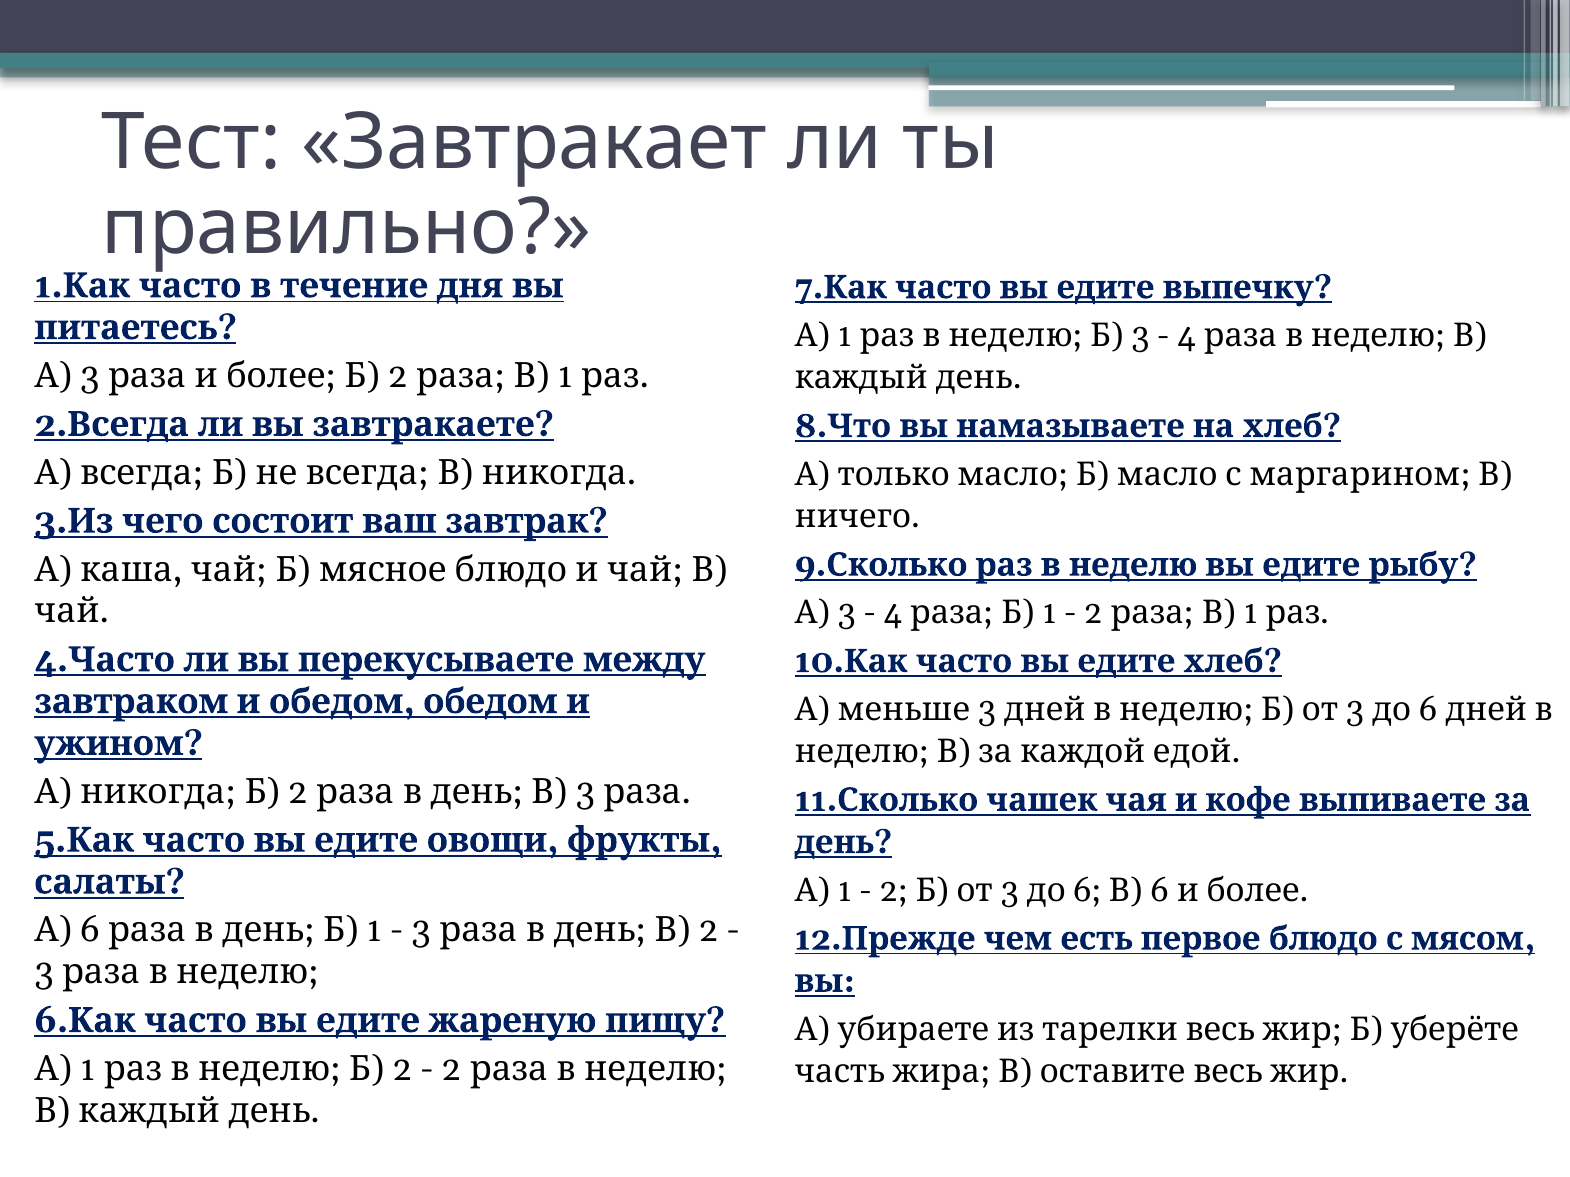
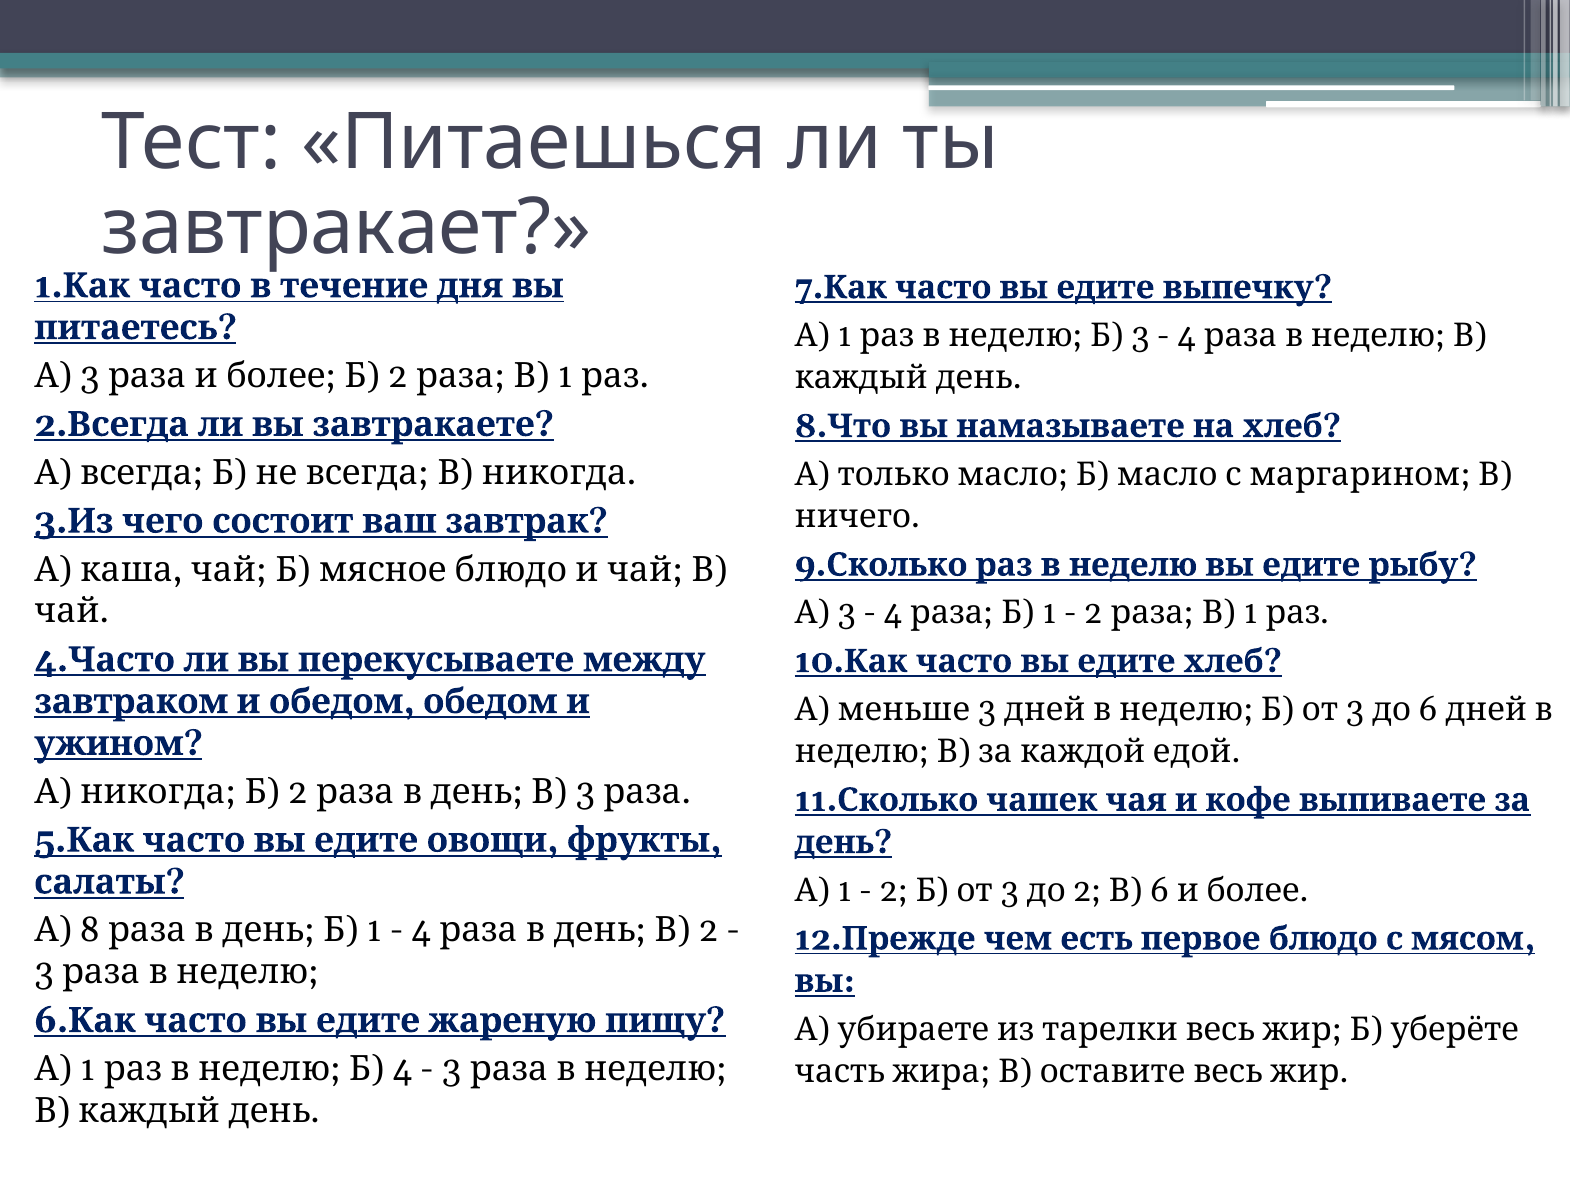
Завтракает: Завтракает -> Питаешься (534, 143)
правильно: правильно -> завтракает (346, 227)
6: 6 -> 2 (1087, 891)
6: 6 -> 8 (90, 931)
3: 3 -> 4 (421, 931)
2: 2 -> 4 (402, 1069)
2: 2 -> 3 (451, 1069)
